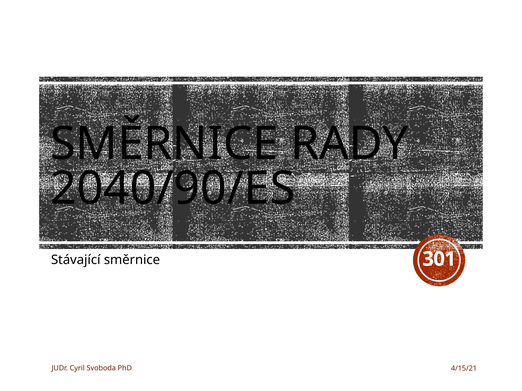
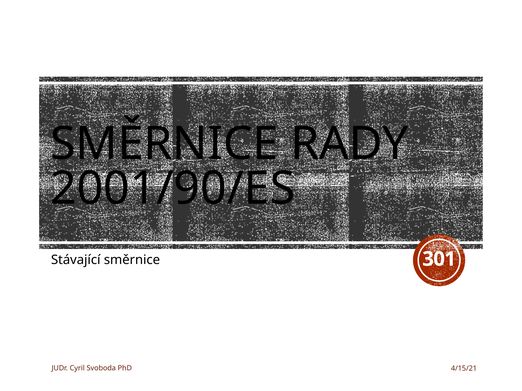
2040/90/ES: 2040/90/ES -> 2001/90/ES (173, 189)
